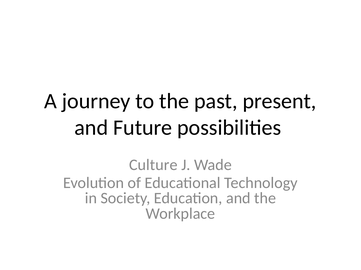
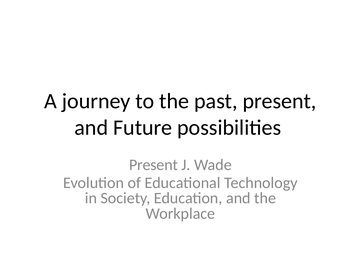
Culture: Culture -> Present (153, 165)
